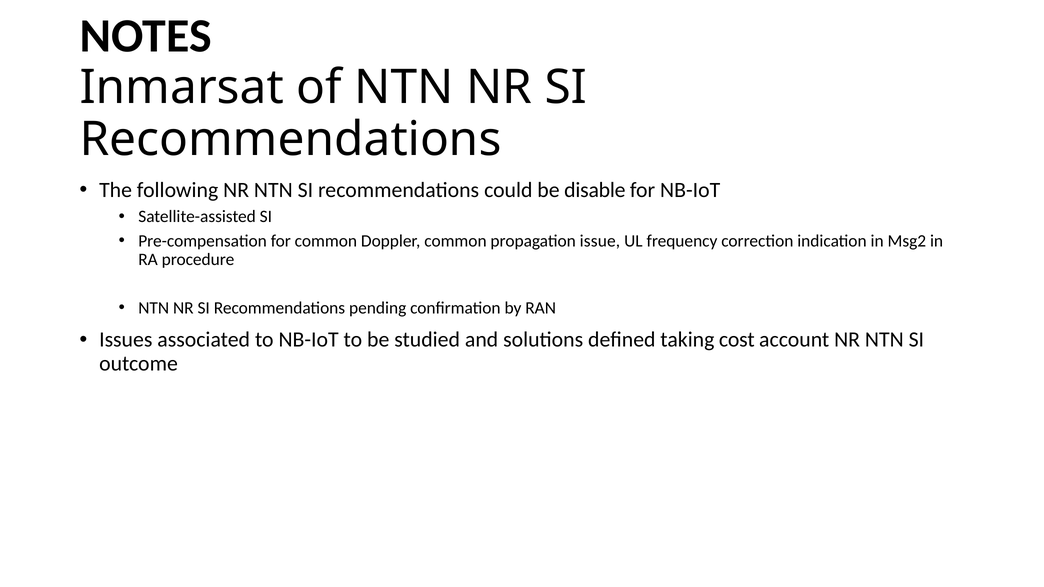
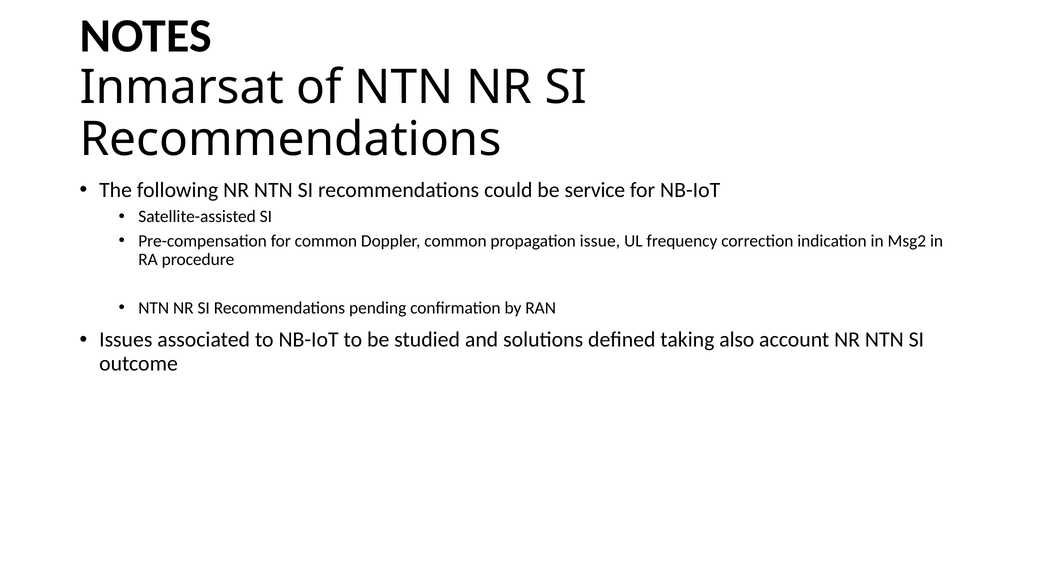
disable: disable -> service (595, 190)
cost: cost -> also (737, 340)
